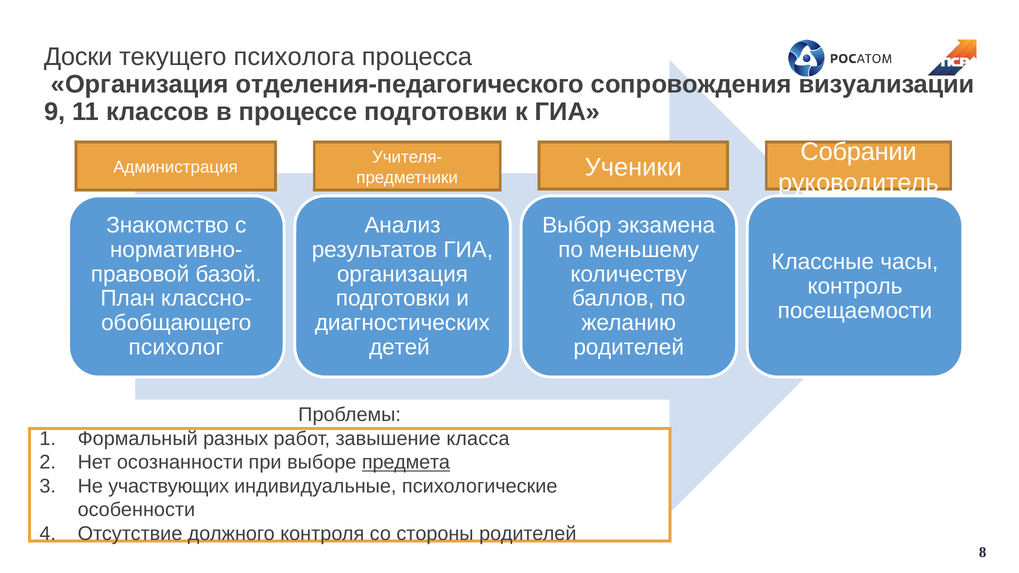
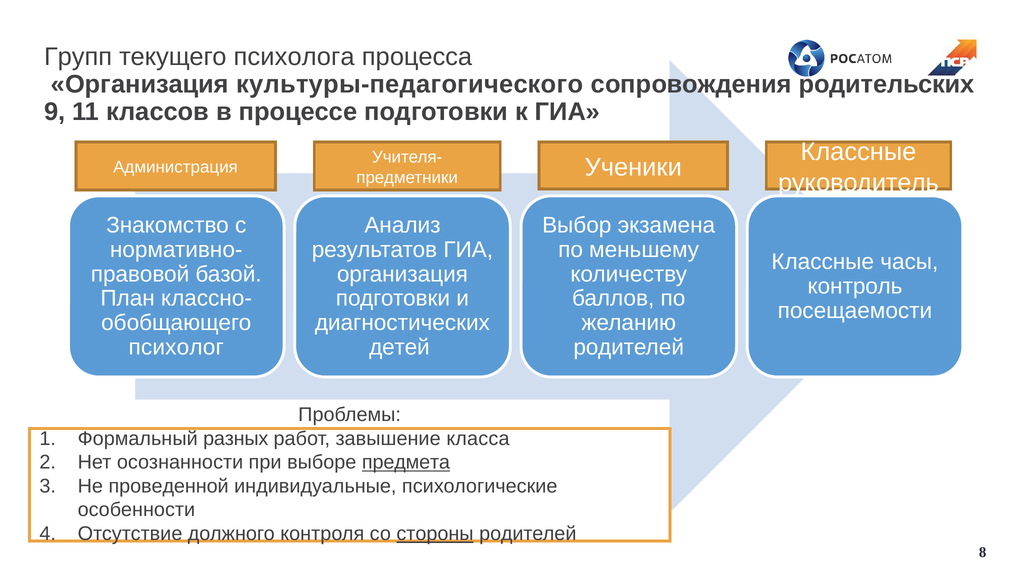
Доски: Доски -> Групп (78, 57)
отделения-педагогического: отделения-педагогического -> культуры-педагогического (410, 84)
визуализации: визуализации -> родительских (887, 84)
Собрании: Собрании -> Классные (858, 152)
участвующих: участвующих -> проведенной (169, 486)
стороны underline: none -> present (435, 534)
